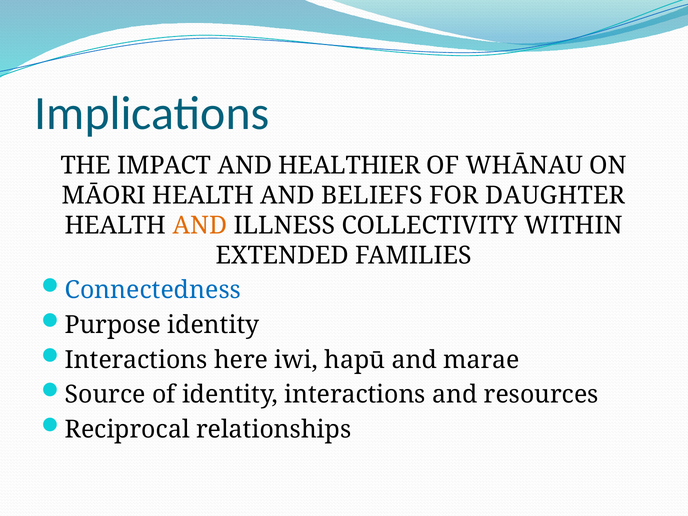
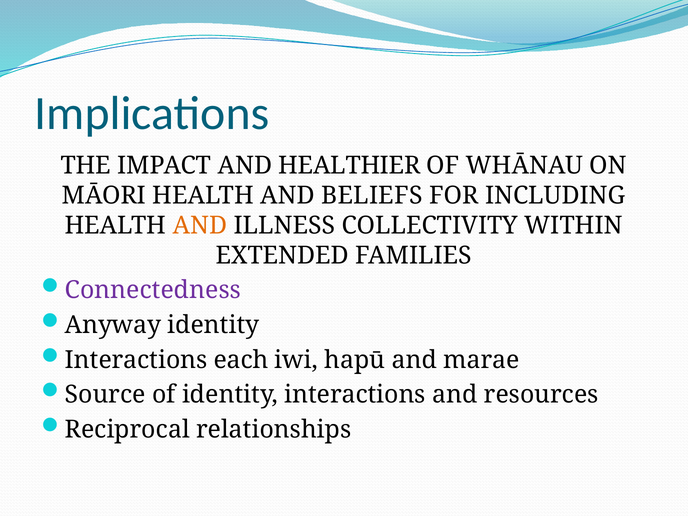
DAUGHTER: DAUGHTER -> INCLUDING (555, 196)
Connectedness colour: blue -> purple (153, 290)
Purpose: Purpose -> Anyway (113, 325)
here: here -> each (241, 360)
